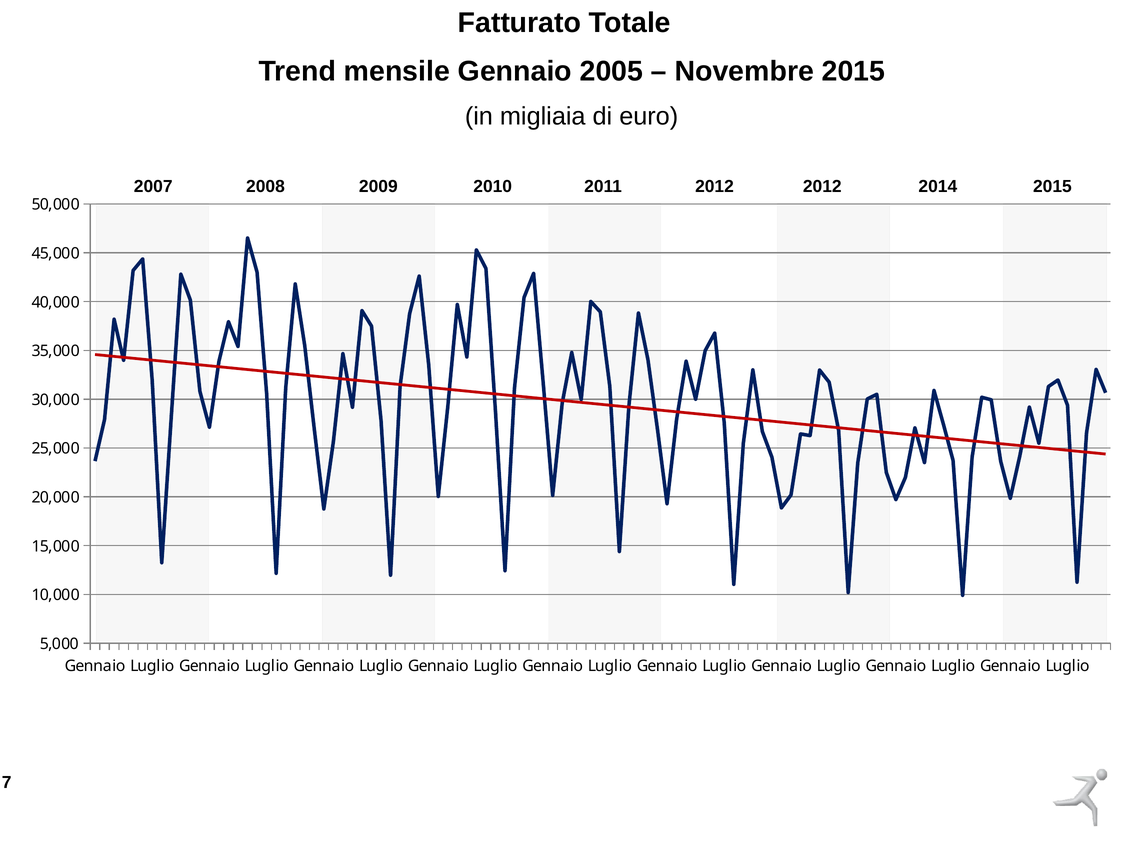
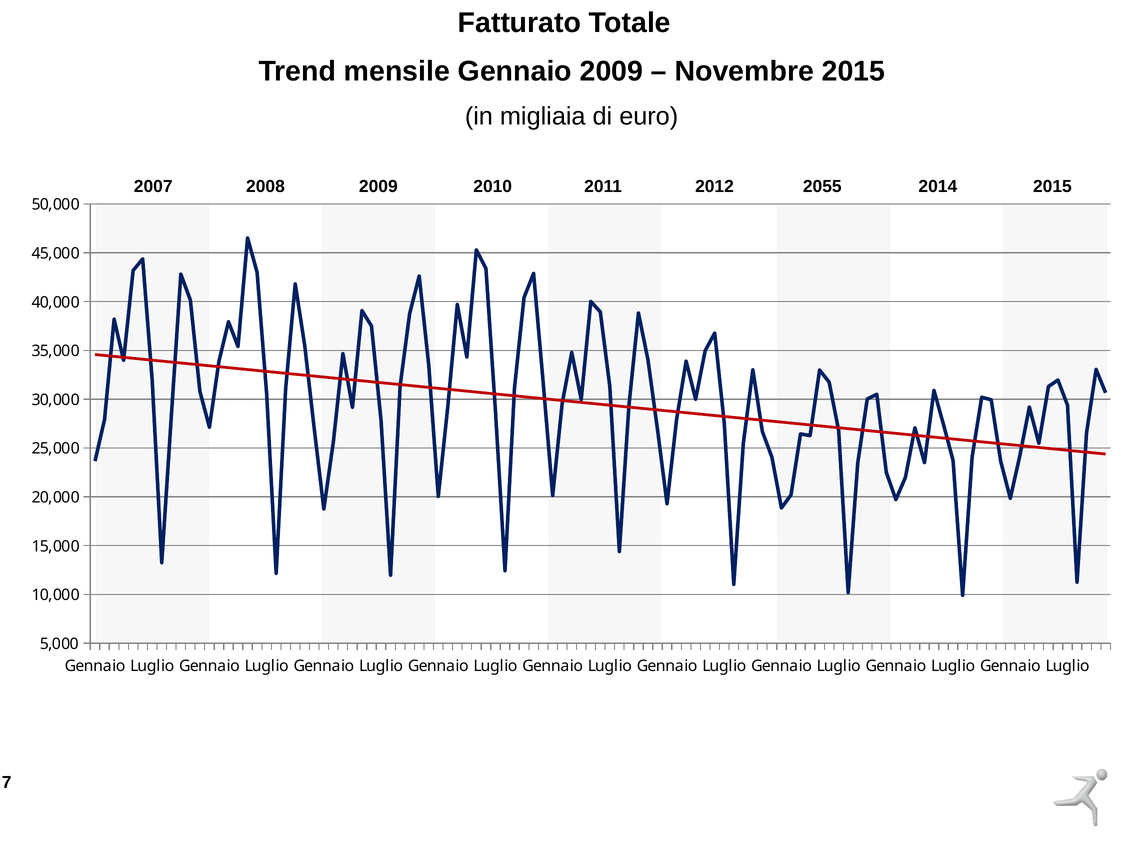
Gennaio 2005: 2005 -> 2009 (611, 71)
2012 2012: 2012 -> 2055 (822, 187)
